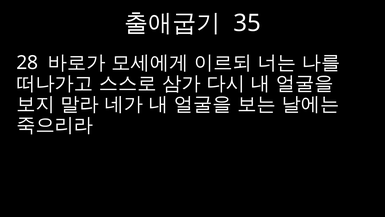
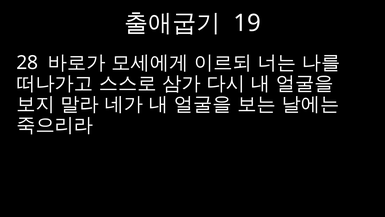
35: 35 -> 19 (247, 23)
